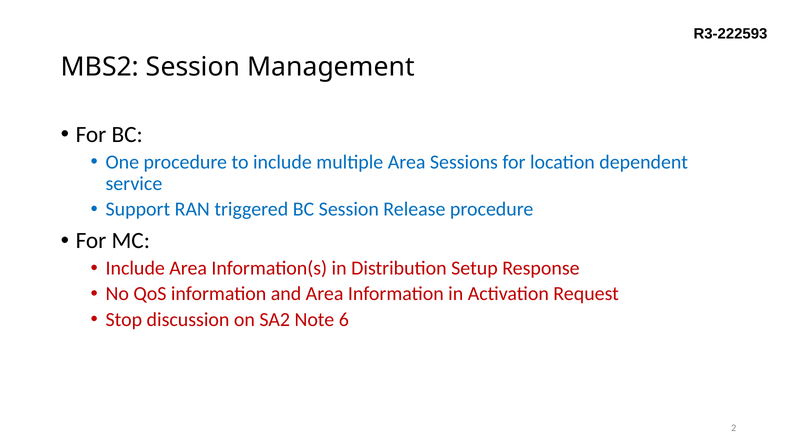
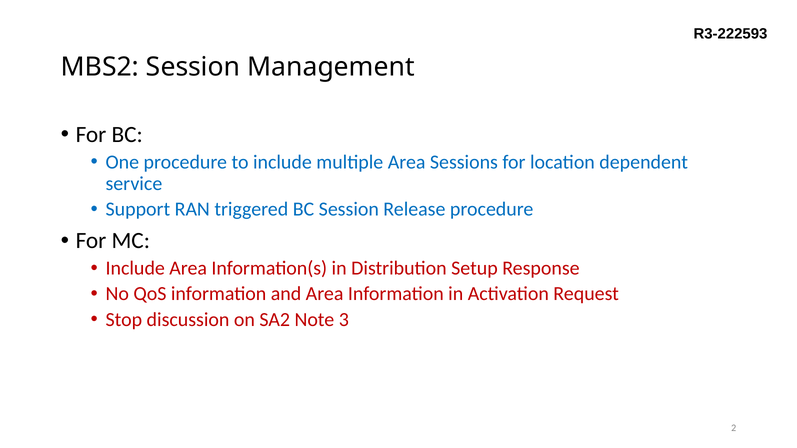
6: 6 -> 3 (344, 320)
